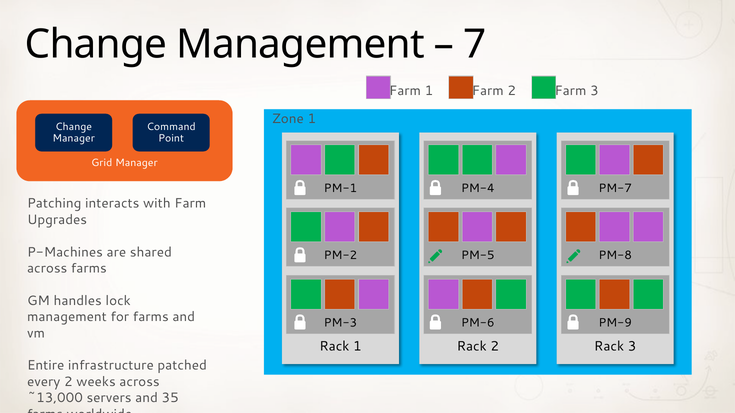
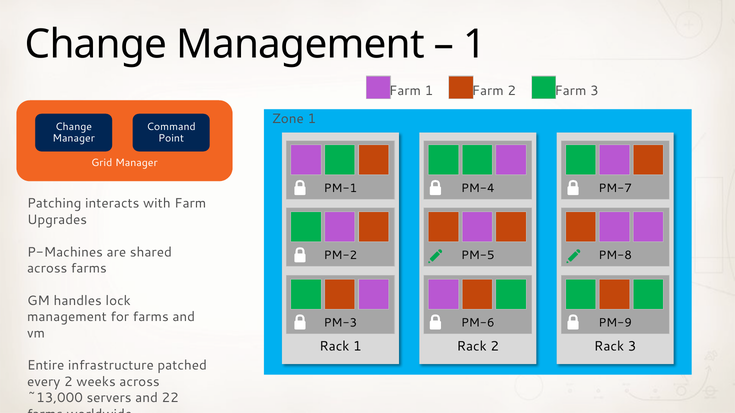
7: 7 -> 1 (475, 44)
35: 35 -> 22 (170, 398)
